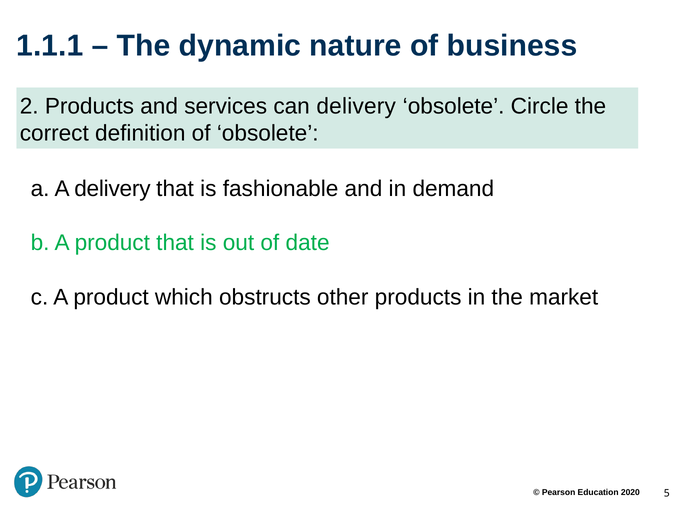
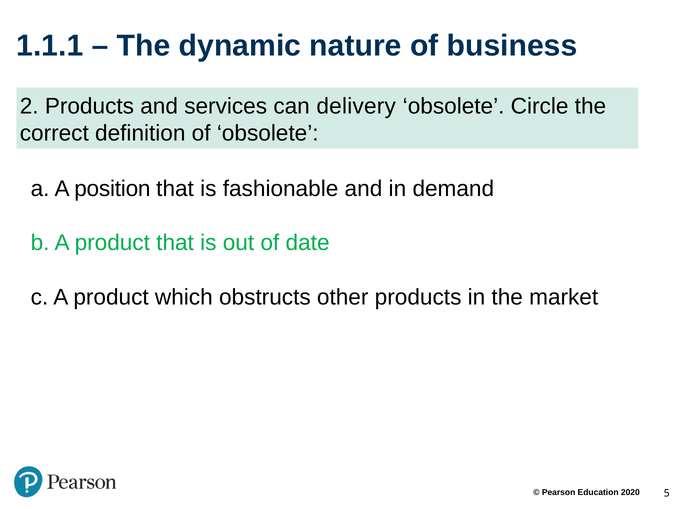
A delivery: delivery -> position (112, 188)
